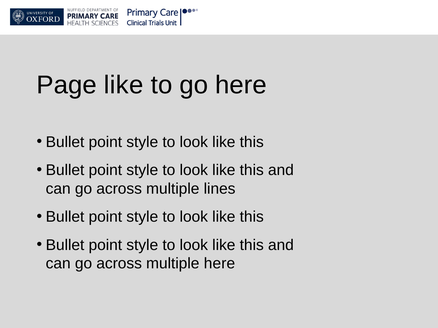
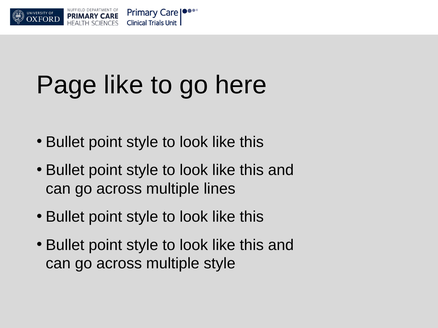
multiple here: here -> style (220, 264)
